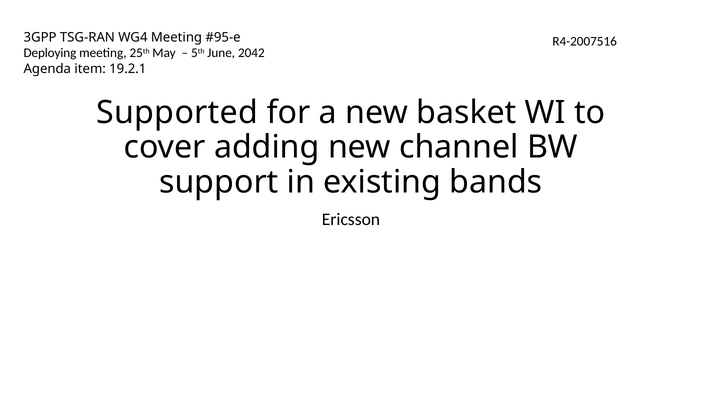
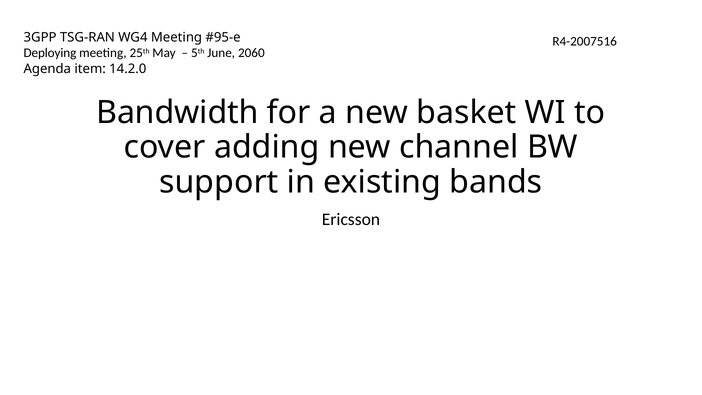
2042: 2042 -> 2060 (251, 53)
19.2.1: 19.2.1 -> 14.2.0 (128, 69)
Supported: Supported -> Bandwidth (177, 112)
